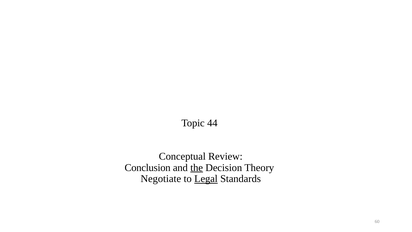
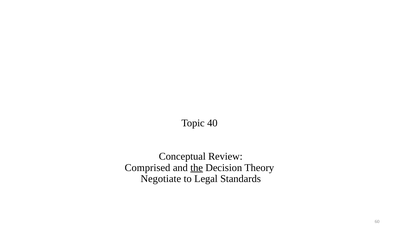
44: 44 -> 40 (212, 123)
Conclusion: Conclusion -> Comprised (147, 167)
Legal underline: present -> none (206, 179)
